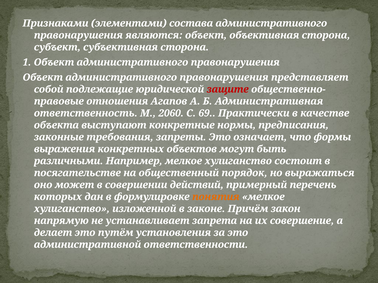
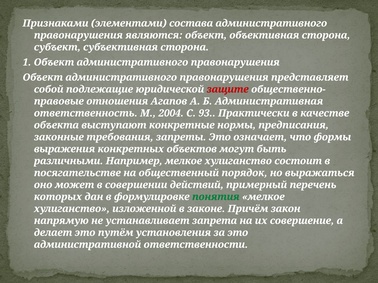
2060: 2060 -> 2004 (171, 113)
69: 69 -> 93 (207, 113)
понятия colour: orange -> green (216, 197)
